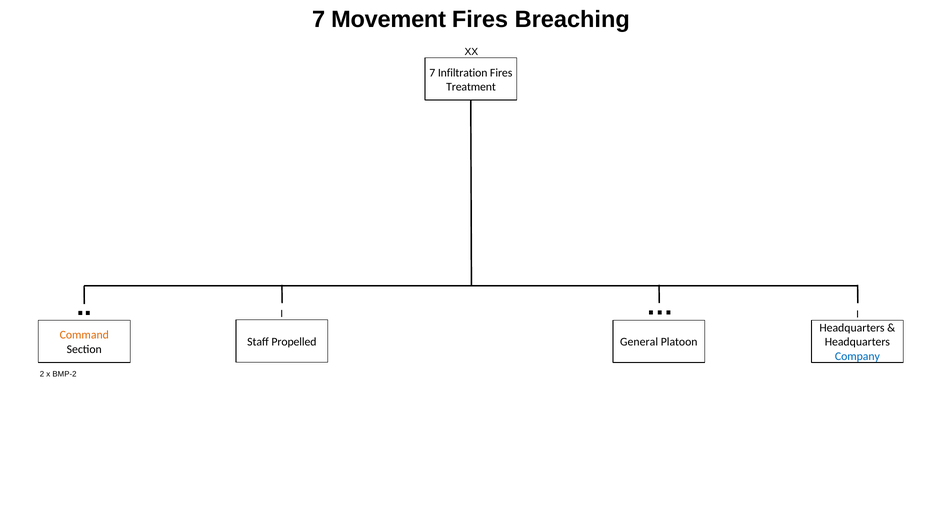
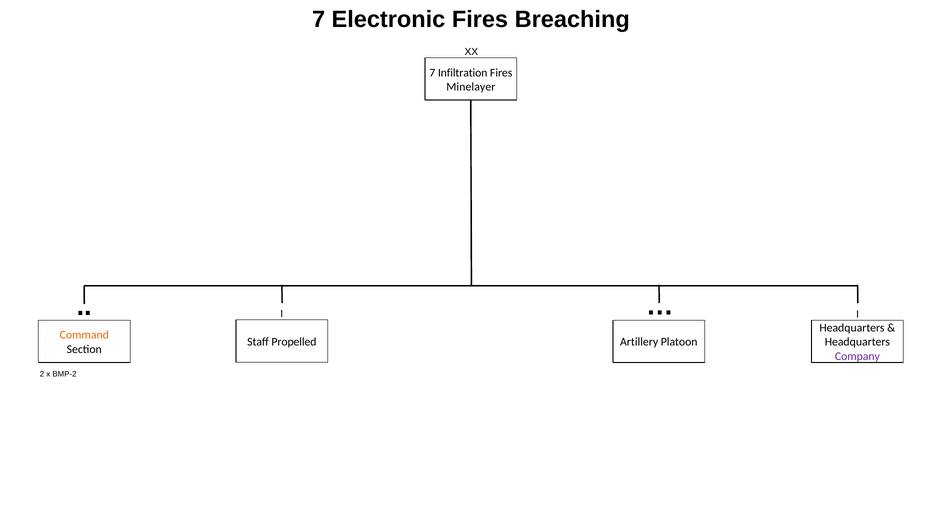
Movement: Movement -> Electronic (388, 20)
Treatment: Treatment -> Minelayer (471, 87)
General: General -> Artillery (639, 342)
Company colour: blue -> purple (857, 356)
